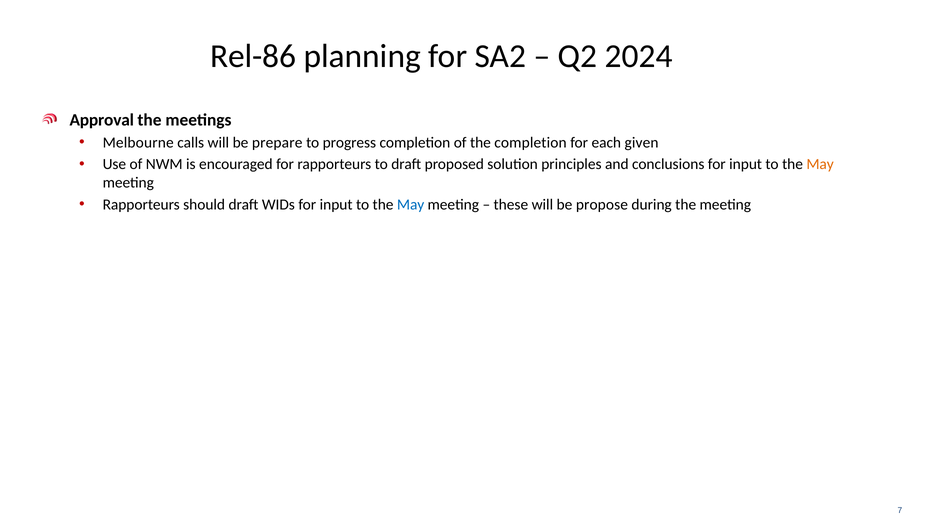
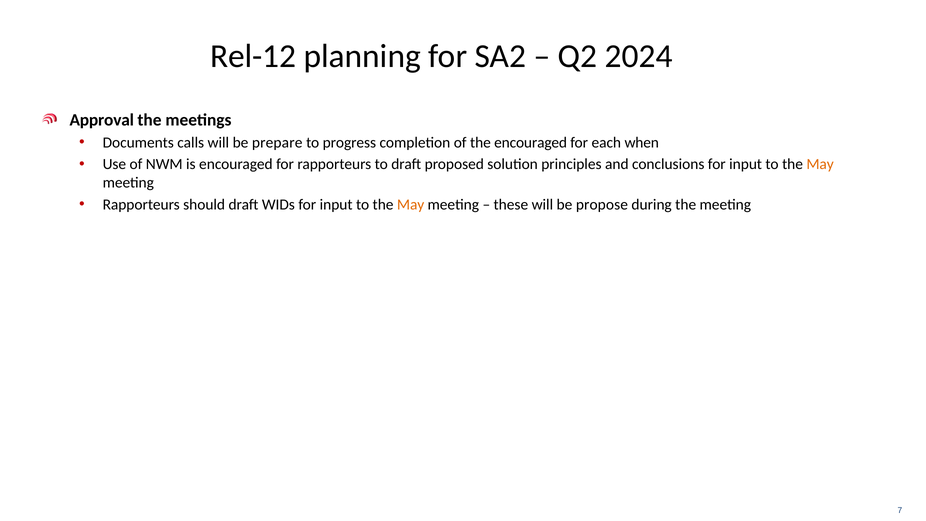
Rel-86: Rel-86 -> Rel-12 (253, 56)
Melbourne: Melbourne -> Documents (138, 143)
the completion: completion -> encouraged (531, 143)
given: given -> when (642, 143)
May colour: blue -> orange (411, 204)
